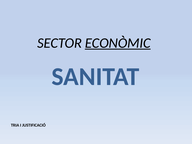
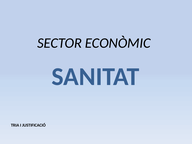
ECONÒMIC underline: present -> none (118, 43)
